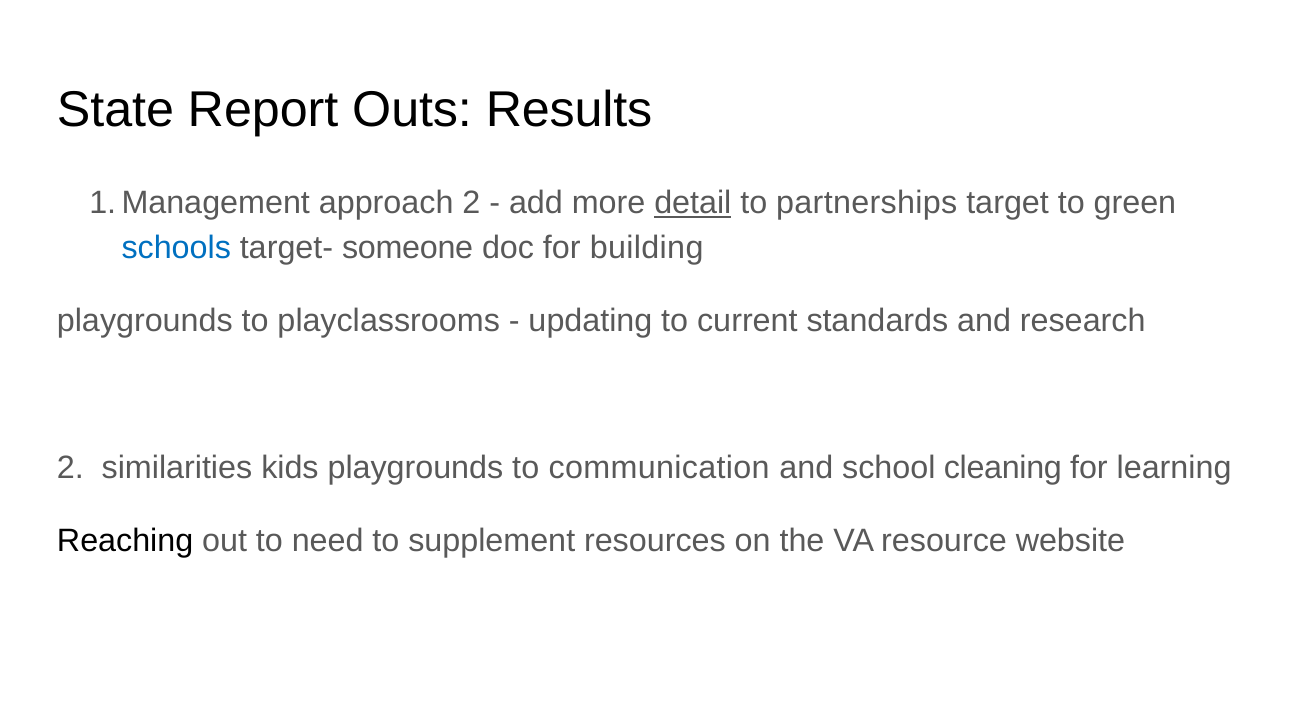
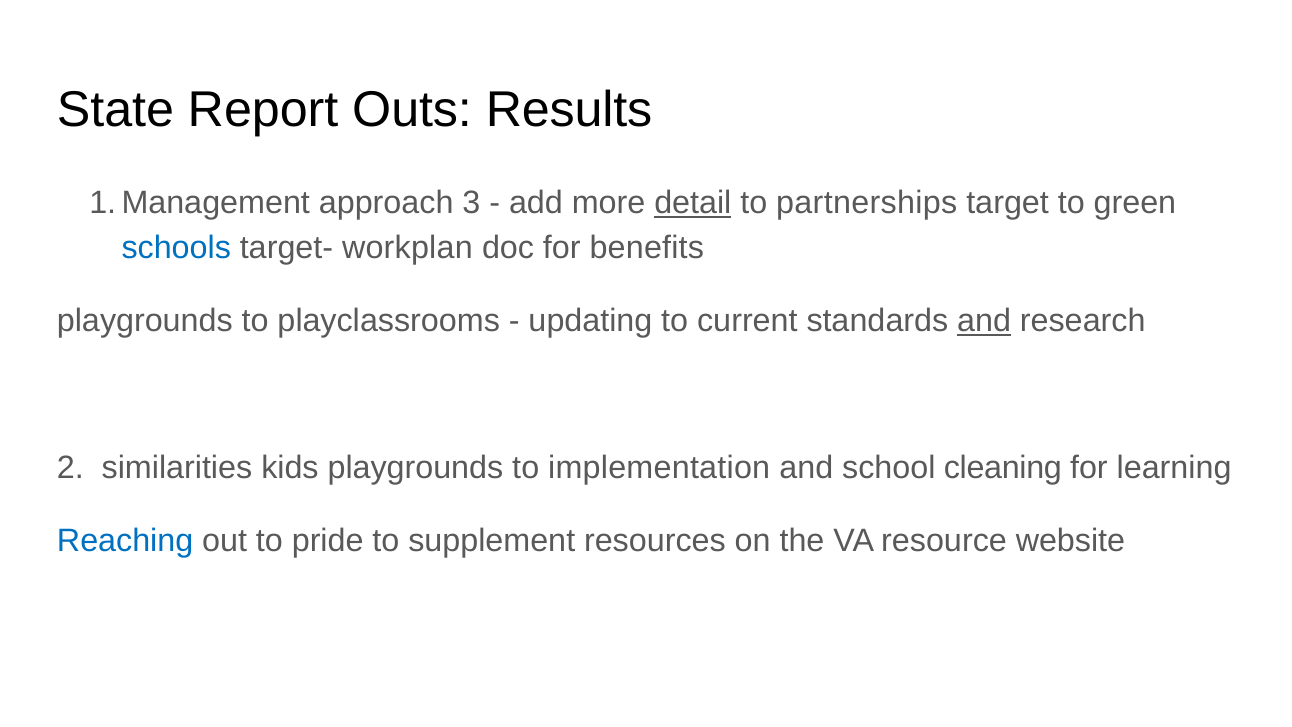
approach 2: 2 -> 3 (471, 203)
someone: someone -> workplan (407, 248)
building: building -> benefits (647, 248)
and underline: none -> present (984, 321)
communication: communication -> implementation (659, 467)
Reaching colour: black -> blue (125, 541)
need: need -> pride (328, 541)
